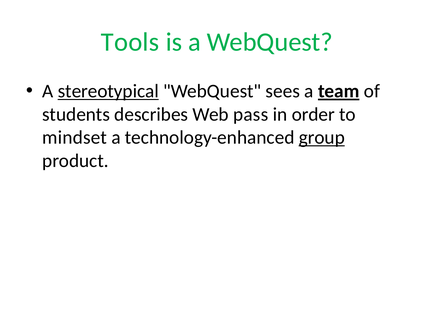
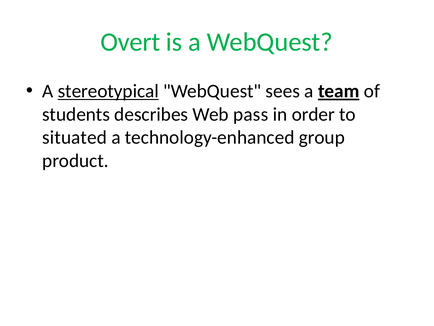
Tools: Tools -> Overt (130, 42)
mindset: mindset -> situated (75, 137)
group underline: present -> none (322, 137)
